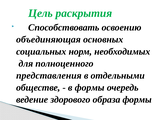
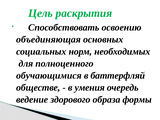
представления: представления -> обучающимися (49, 76)
отдельными: отдельными -> баттерфляй (118, 76)
в формы: формы -> умения (90, 88)
